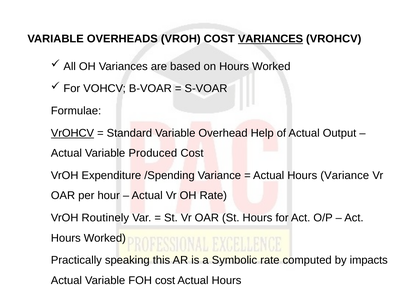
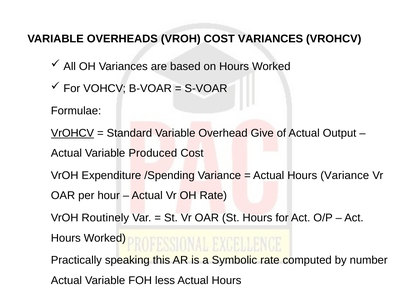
VARIANCES underline: present -> none (271, 39)
Help: Help -> Give (262, 133)
impacts: impacts -> number (369, 261)
FOH cost: cost -> less (165, 281)
